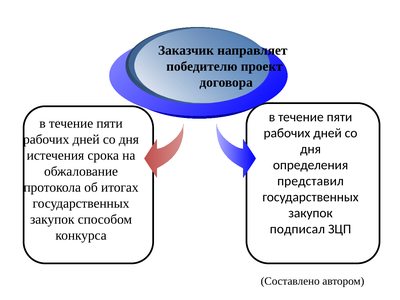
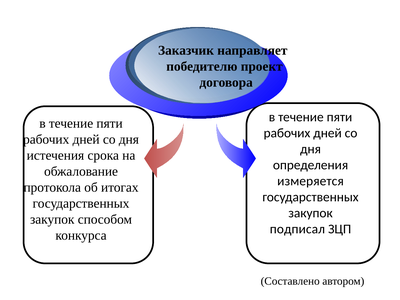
представил: представил -> измеряется (310, 181)
